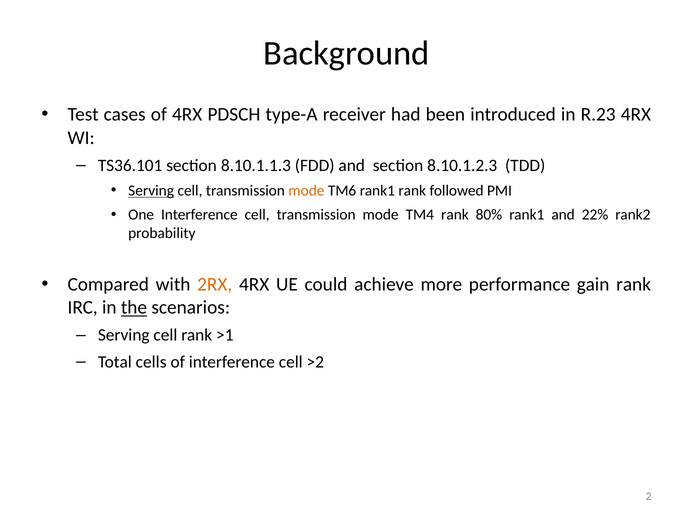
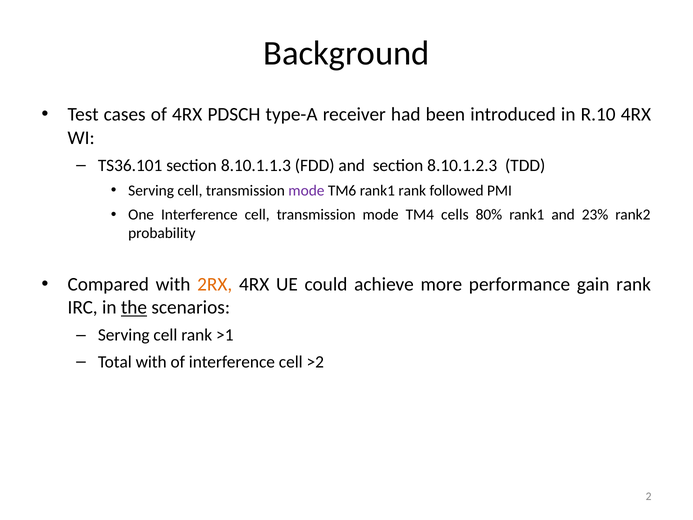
R.23: R.23 -> R.10 (598, 115)
Serving underline: present -> none (151, 191)
mode colour: orange -> purple (306, 191)
TM4 rank: rank -> cells (455, 215)
22%: 22% -> 23% (595, 215)
Total cells: cells -> with (151, 362)
